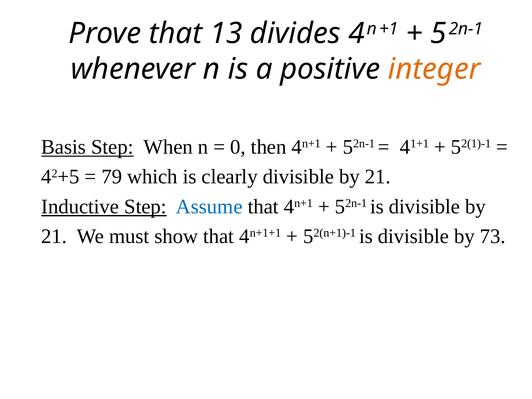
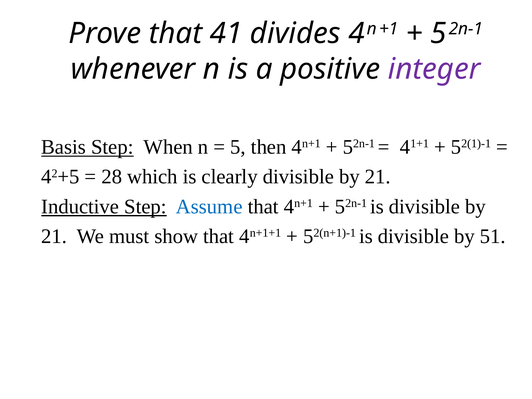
13: 13 -> 41 (226, 34)
integer colour: orange -> purple (434, 69)
0: 0 -> 5 (238, 147)
79: 79 -> 28 (112, 177)
73: 73 -> 51 (493, 236)
